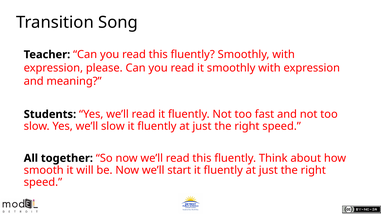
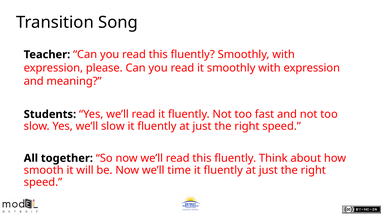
start: start -> time (179, 170)
